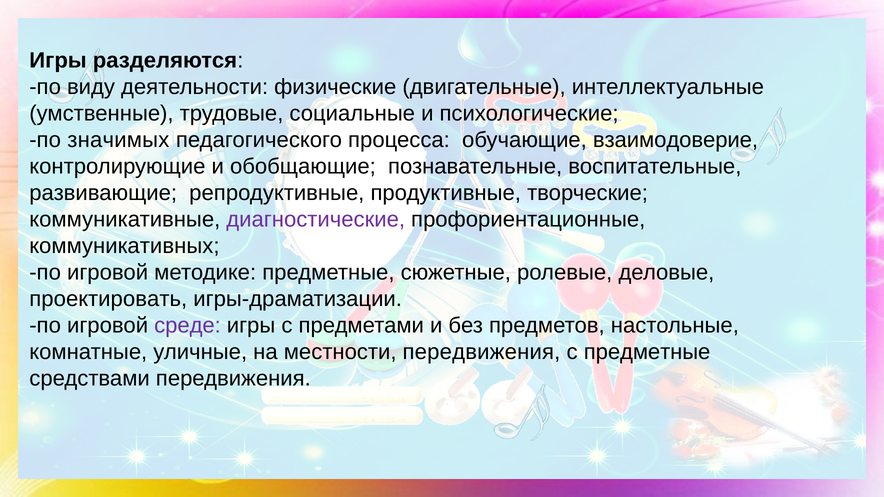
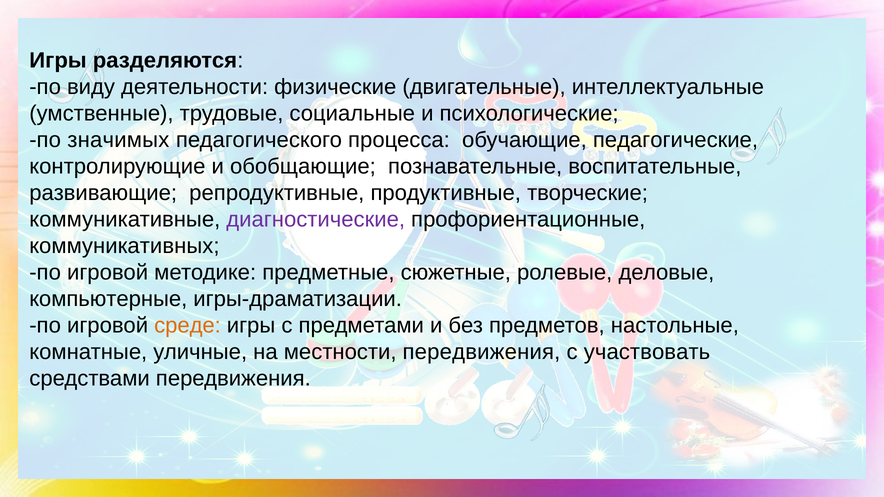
взаимодоверие: взаимодоверие -> педагогические (675, 140)
проектировать: проектировать -> компьютерные (108, 299)
среде colour: purple -> orange (188, 326)
с предметные: предметные -> участвовать (647, 352)
